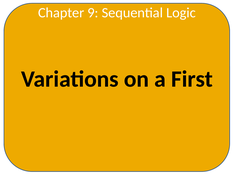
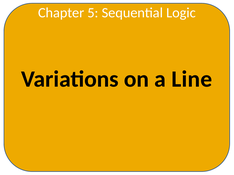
9: 9 -> 5 (93, 13)
First: First -> Line (192, 79)
